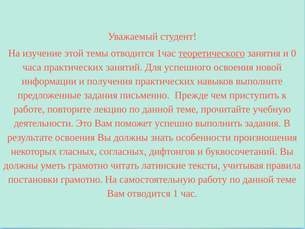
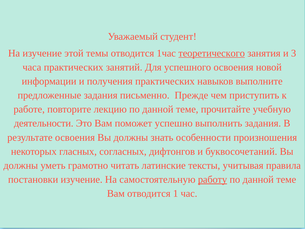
0: 0 -> 3 (294, 53)
постановки грамотно: грамотно -> изучение (82, 179)
работу underline: none -> present (213, 179)
